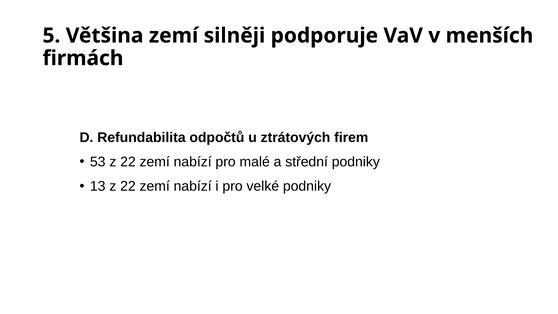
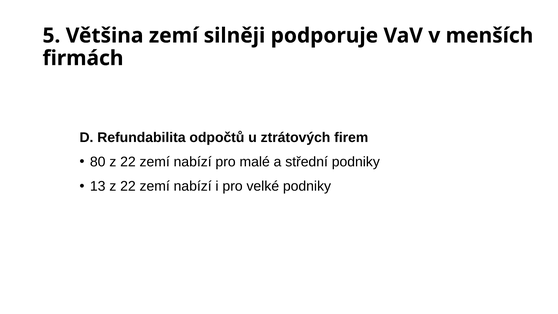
53: 53 -> 80 (98, 162)
